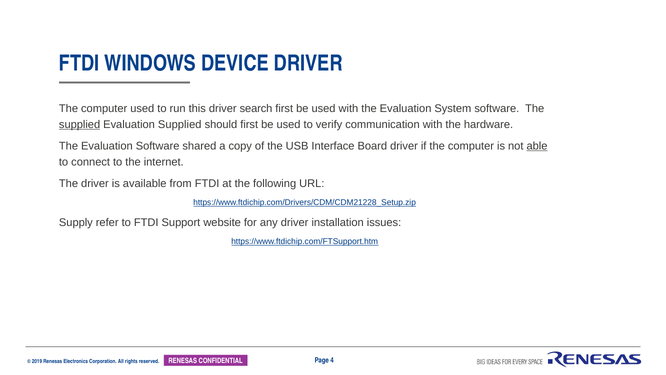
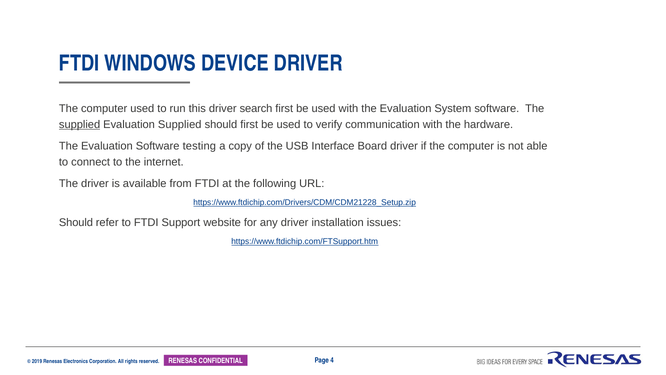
shared: shared -> testing (199, 146)
able underline: present -> none (537, 146)
Supply: Supply -> Should (76, 222)
